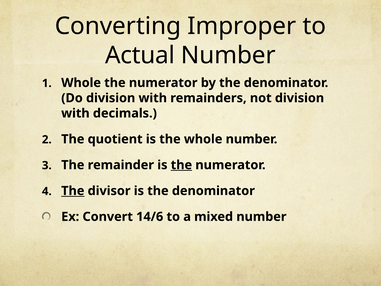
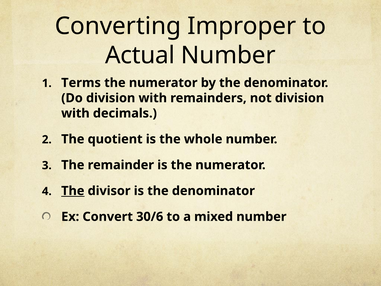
Whole: Whole -> Terms (81, 83)
the underline: present -> none (181, 165)
14/6: 14/6 -> 30/6 (150, 217)
